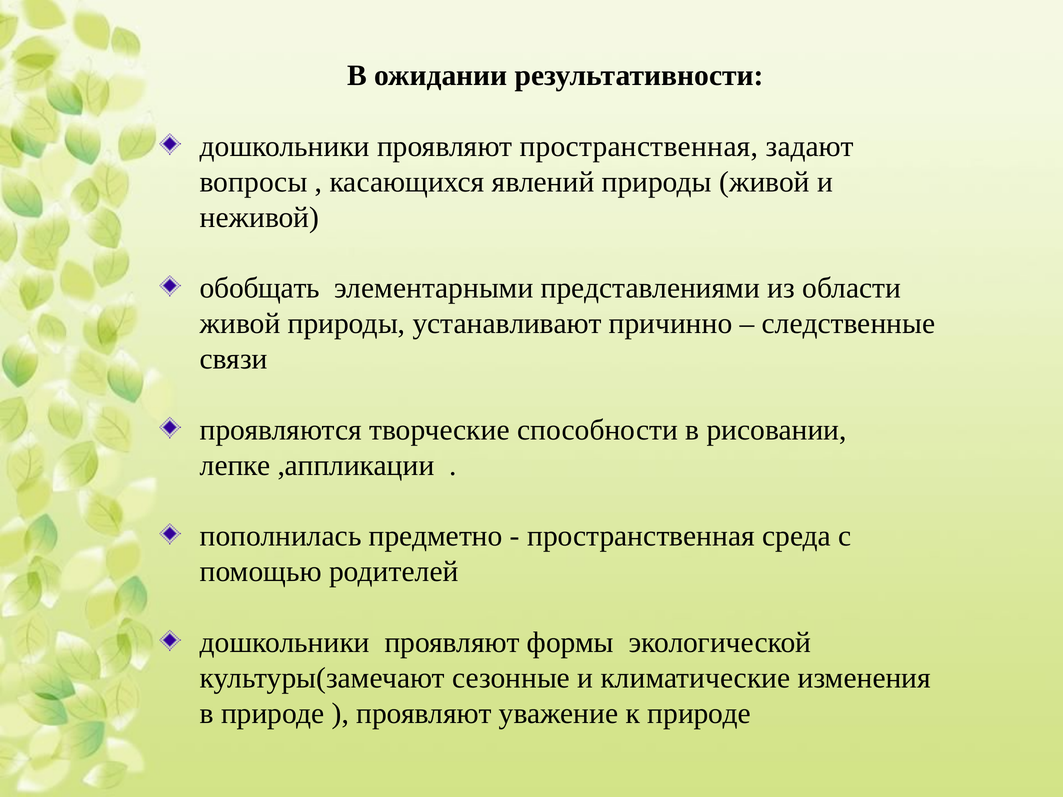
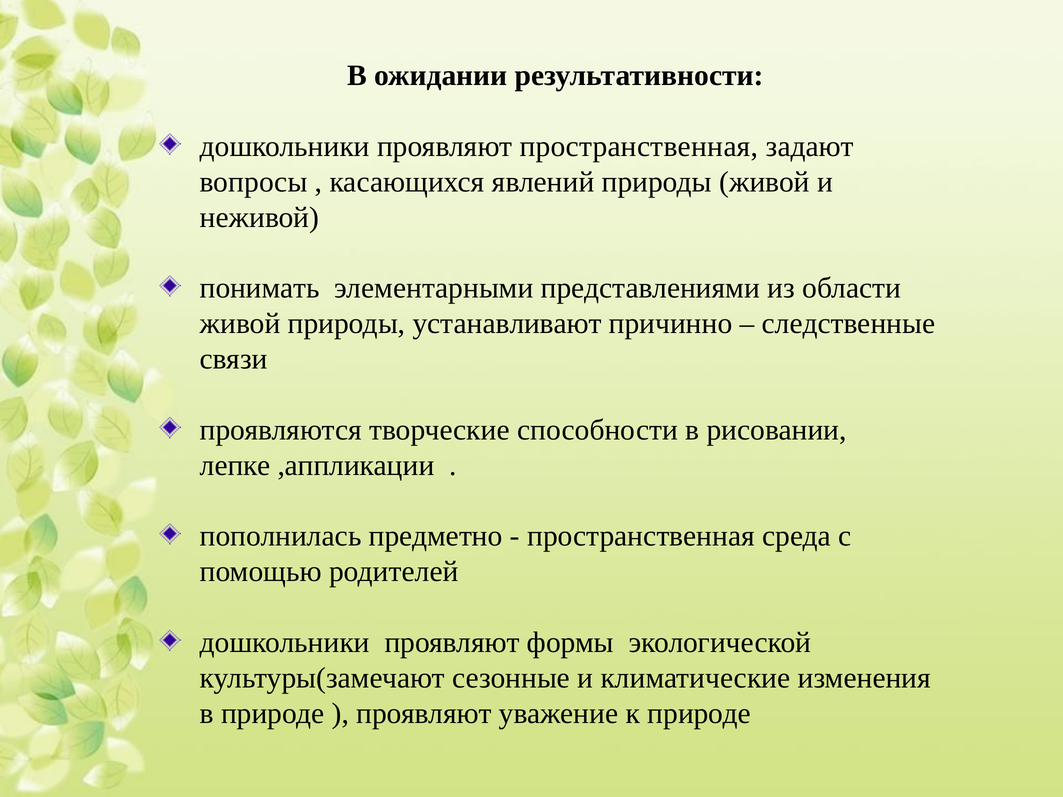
обобщать: обобщать -> понимать (260, 288)
